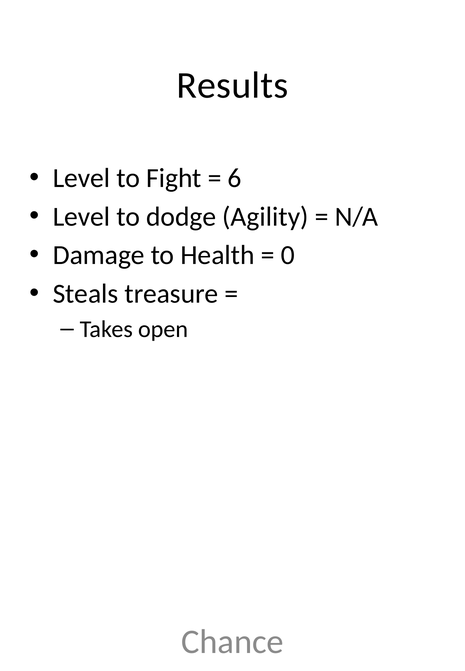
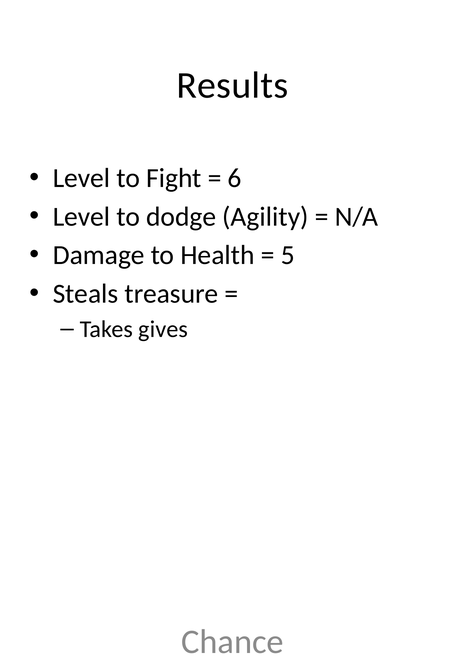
0: 0 -> 5 (288, 255)
open: open -> gives (163, 330)
